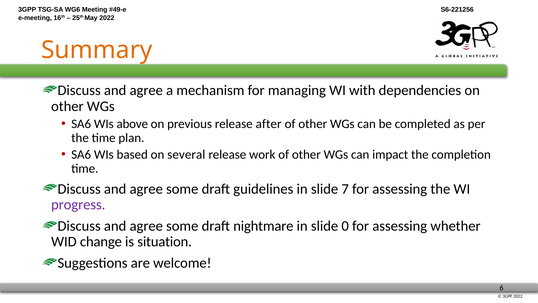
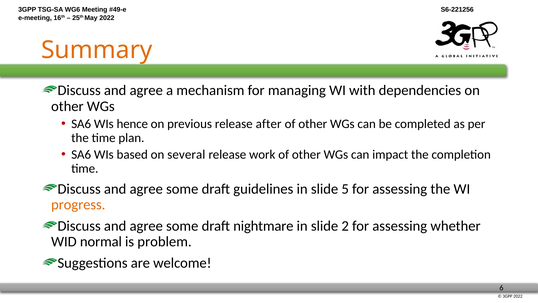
above: above -> hence (132, 124)
7: 7 -> 5 (345, 189)
progress colour: purple -> orange (78, 204)
0: 0 -> 2 (345, 226)
change: change -> normal (101, 241)
situation: situation -> problem (165, 241)
